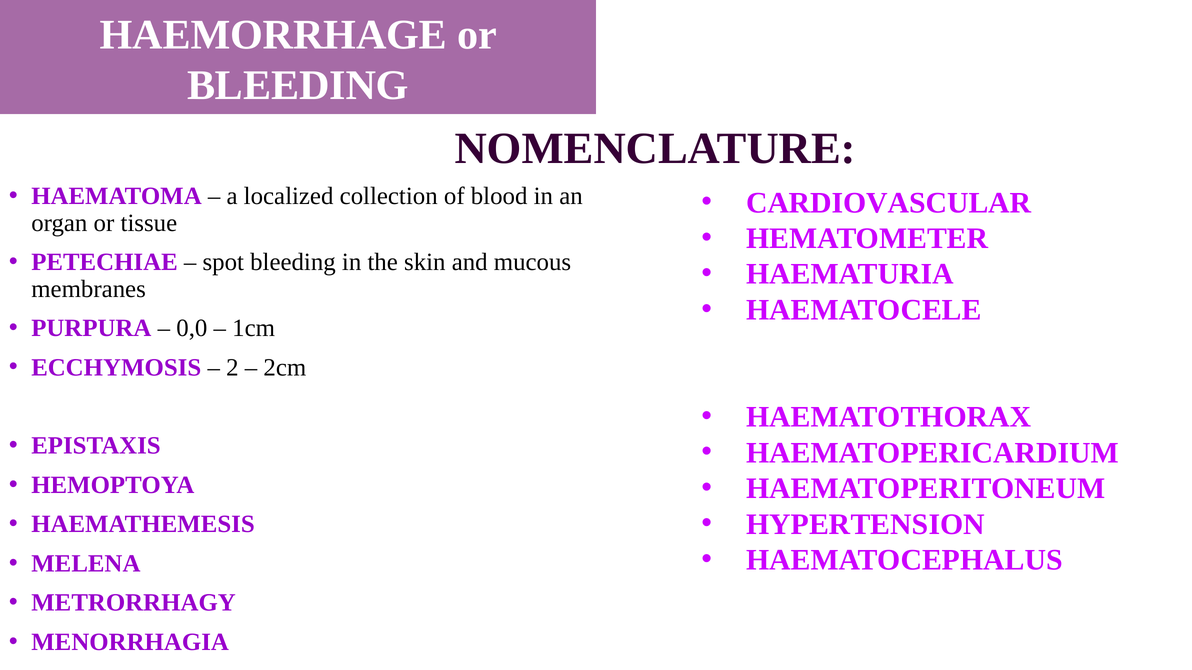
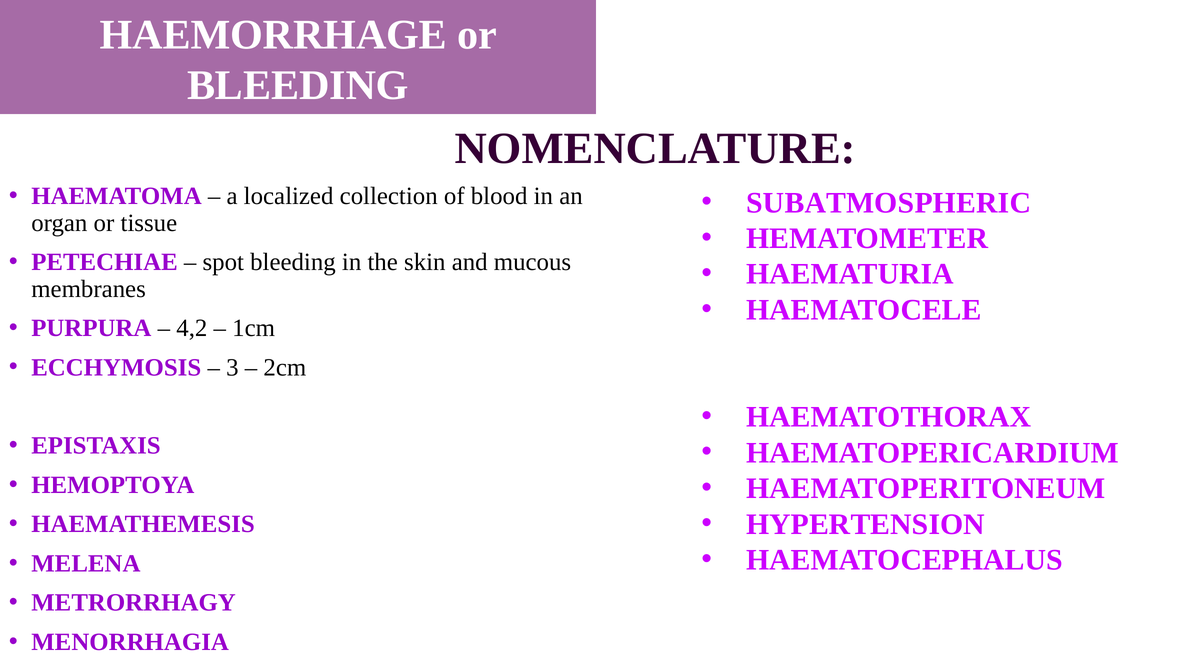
CARDIOVASCULAR: CARDIOVASCULAR -> SUBATMOSPHERIC (889, 203)
0,0: 0,0 -> 4,2 (192, 328)
2: 2 -> 3 (232, 368)
